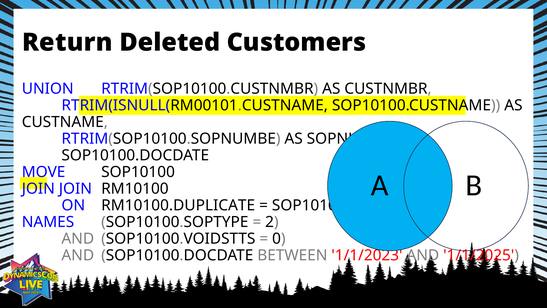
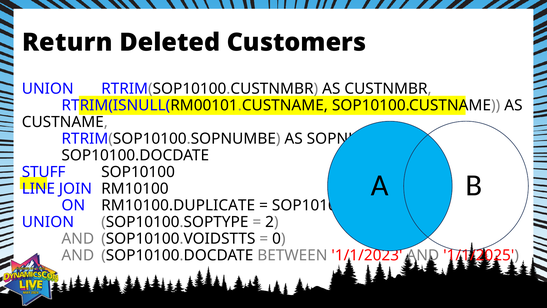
MOVE: MOVE -> STUFF (44, 172)
JOIN: JOIN -> LINE (38, 189)
NAMES: NAMES -> UNION (48, 222)
